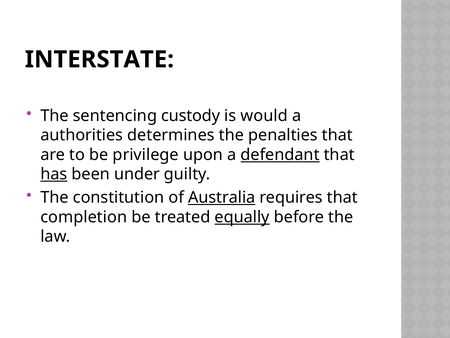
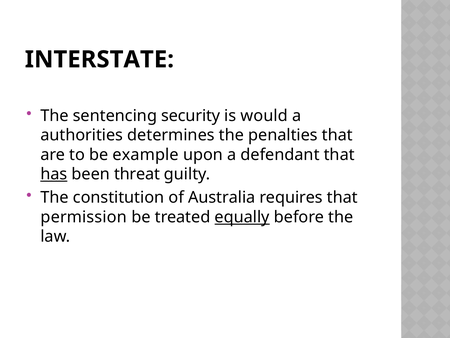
custody: custody -> security (191, 116)
privilege: privilege -> example (146, 155)
defendant underline: present -> none (280, 155)
under: under -> threat (137, 174)
Australia underline: present -> none (222, 197)
completion: completion -> permission (84, 217)
